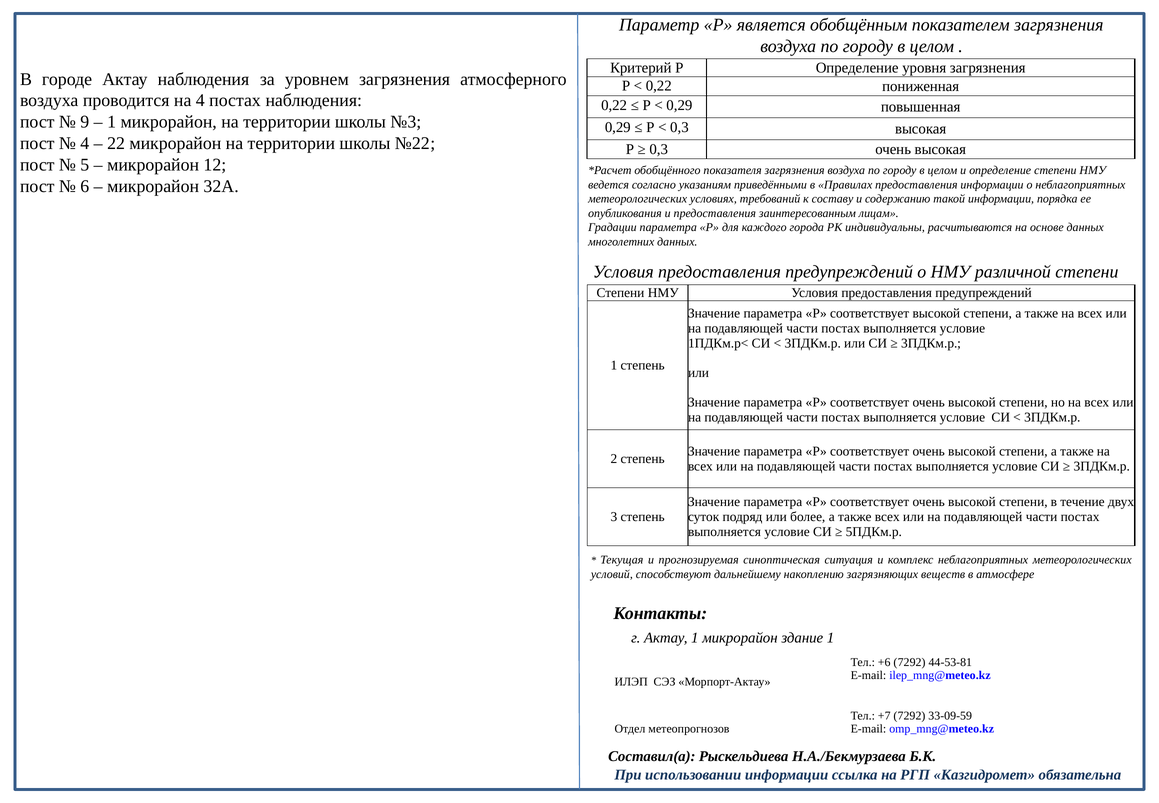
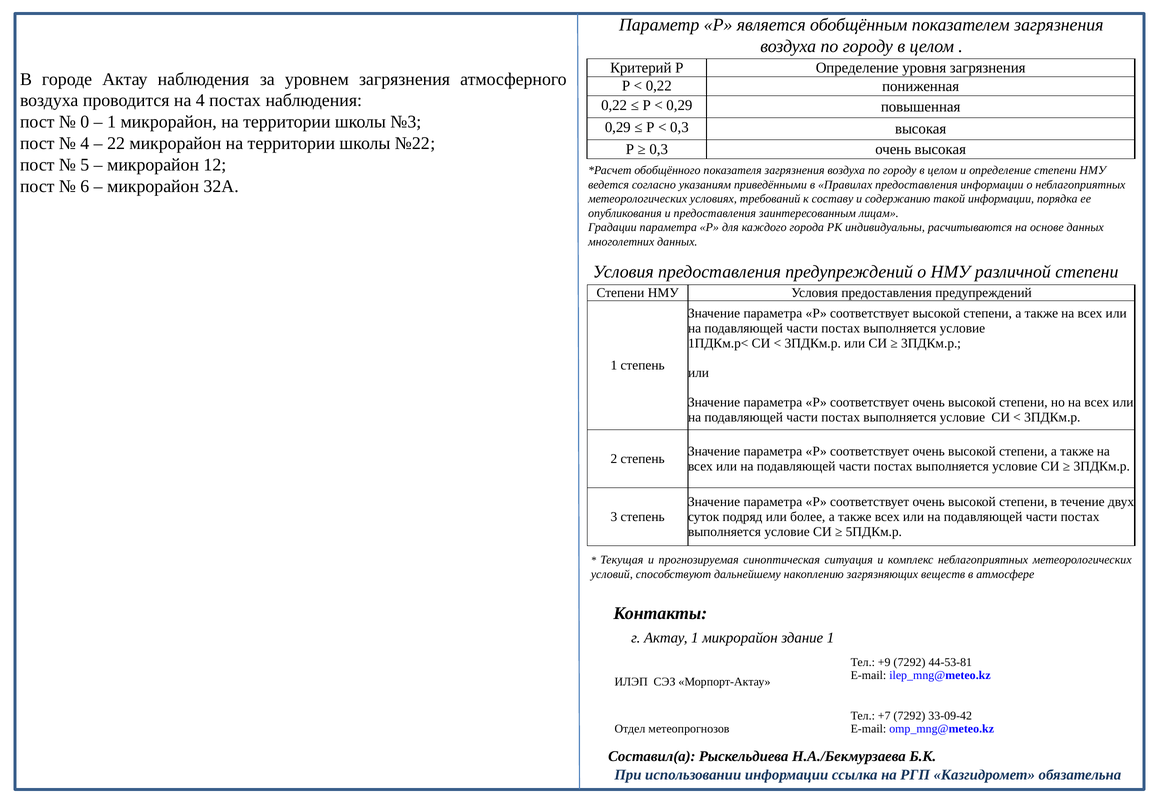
9: 9 -> 0 (85, 122)
+6: +6 -> +9 (884, 662)
33-09-59: 33-09-59 -> 33-09-42 (950, 715)
